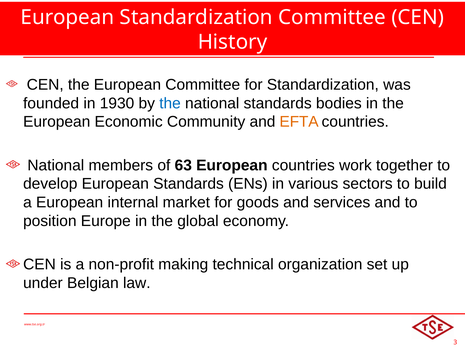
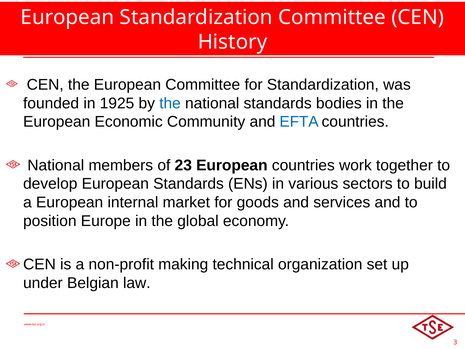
1930: 1930 -> 1925 (117, 103)
EFTA colour: orange -> blue (299, 122)
63: 63 -> 23 (183, 165)
